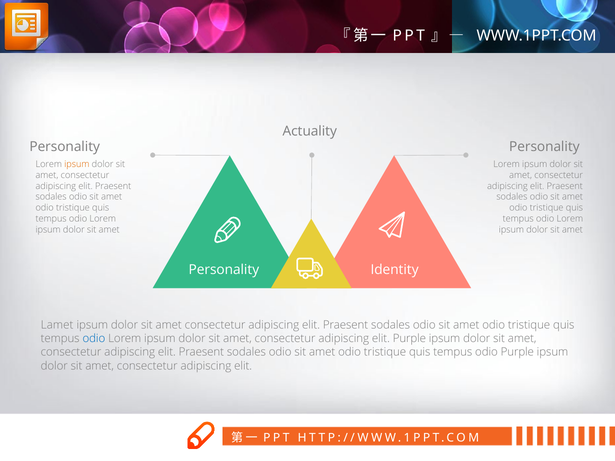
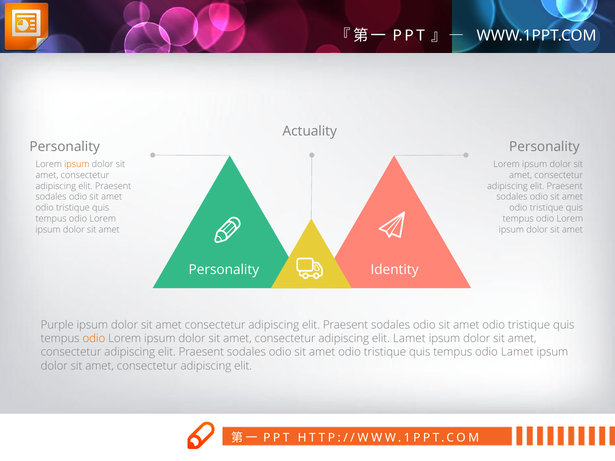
Lamet: Lamet -> Purple (57, 325)
odio colour: blue -> orange (94, 339)
elit Purple: Purple -> Lamet (409, 339)
odio Purple: Purple -> Lamet (517, 352)
